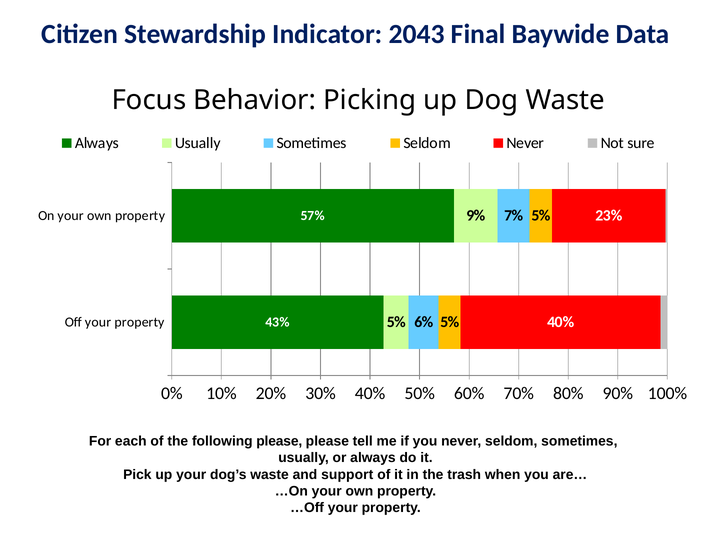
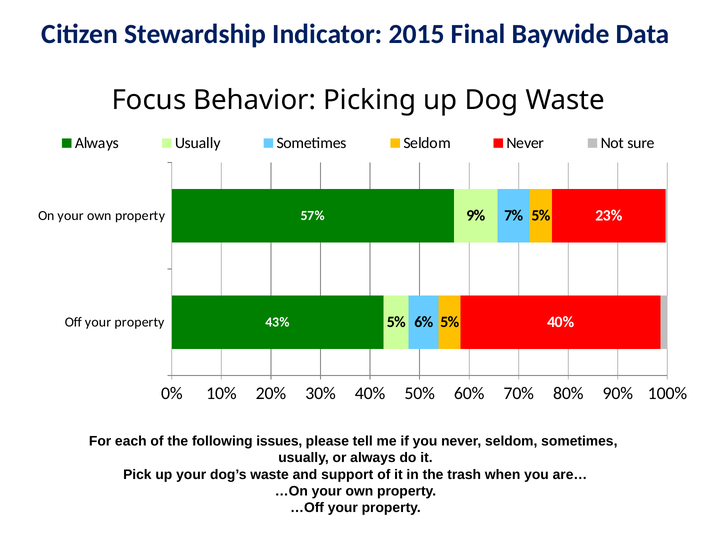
2043: 2043 -> 2015 (417, 34)
following please: please -> issues (279, 441)
